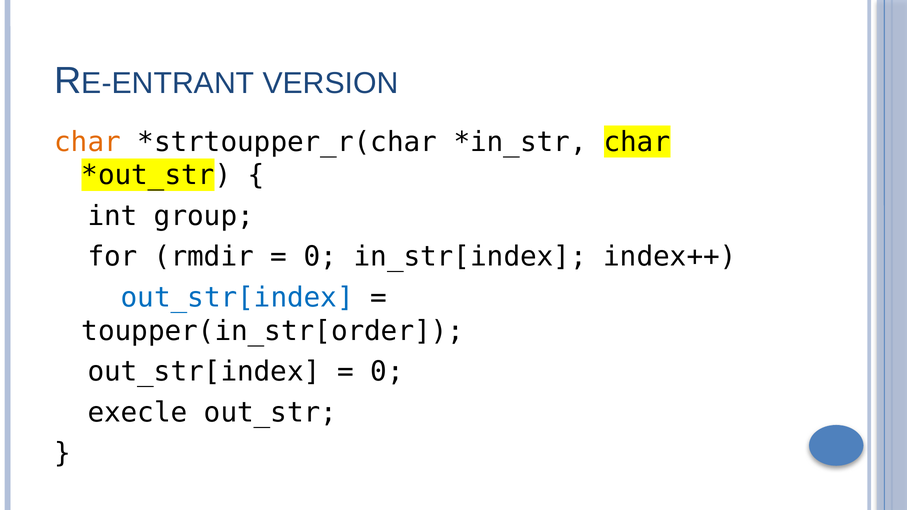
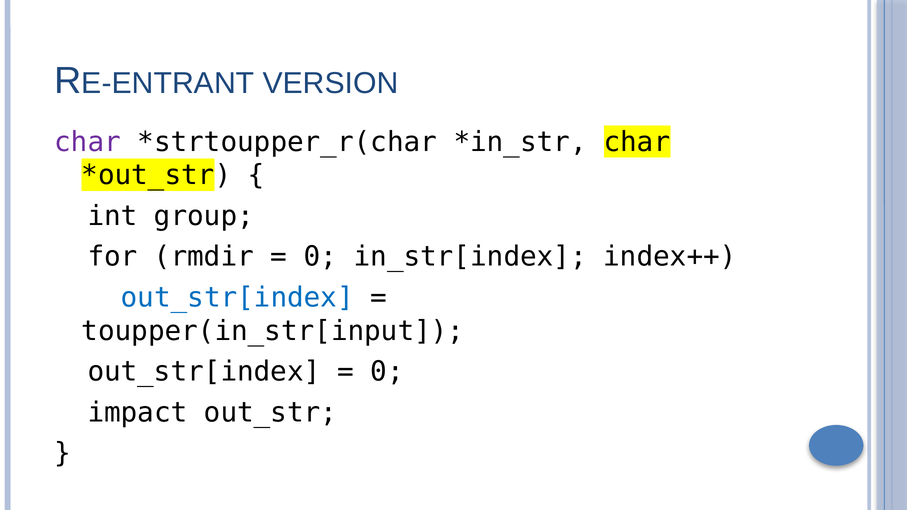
char colour: orange -> purple (88, 142)
toupper(in_str[order: toupper(in_str[order -> toupper(in_str[input (273, 331)
execle: execle -> impact (137, 413)
